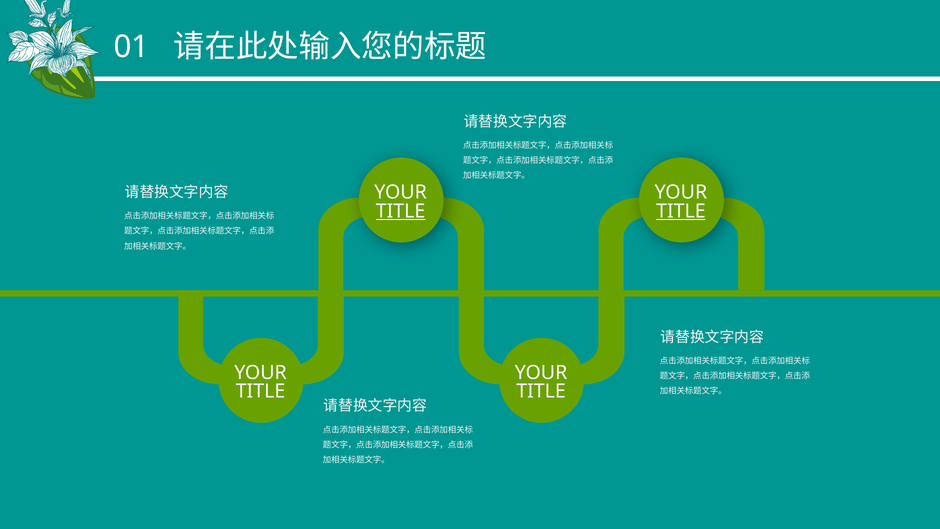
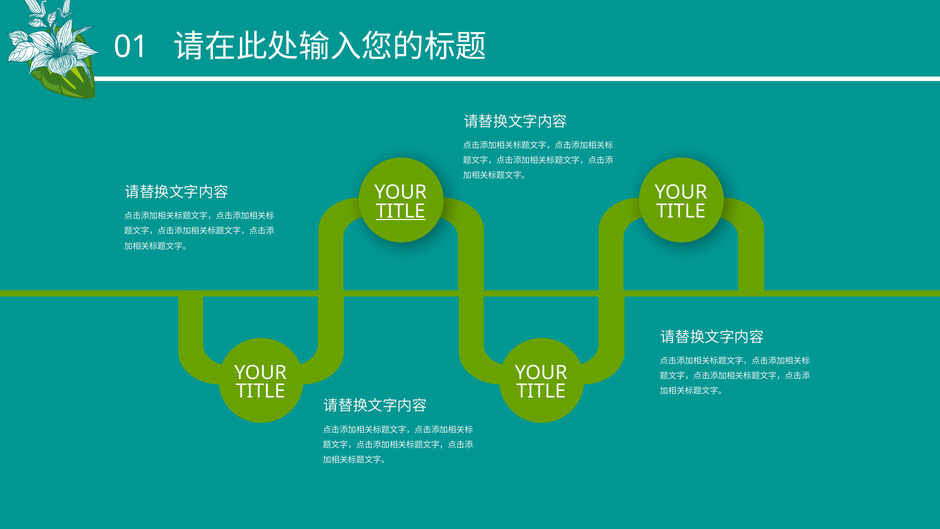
TITLE underline: present -> none (681, 211)
